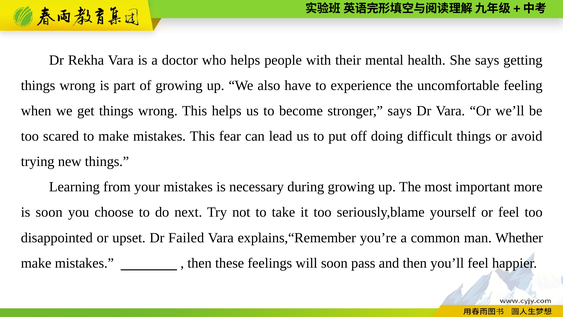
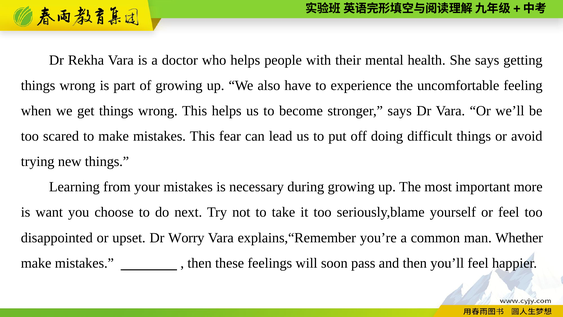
is soon: soon -> want (49, 212)
Failed: Failed -> Worry (186, 238)
